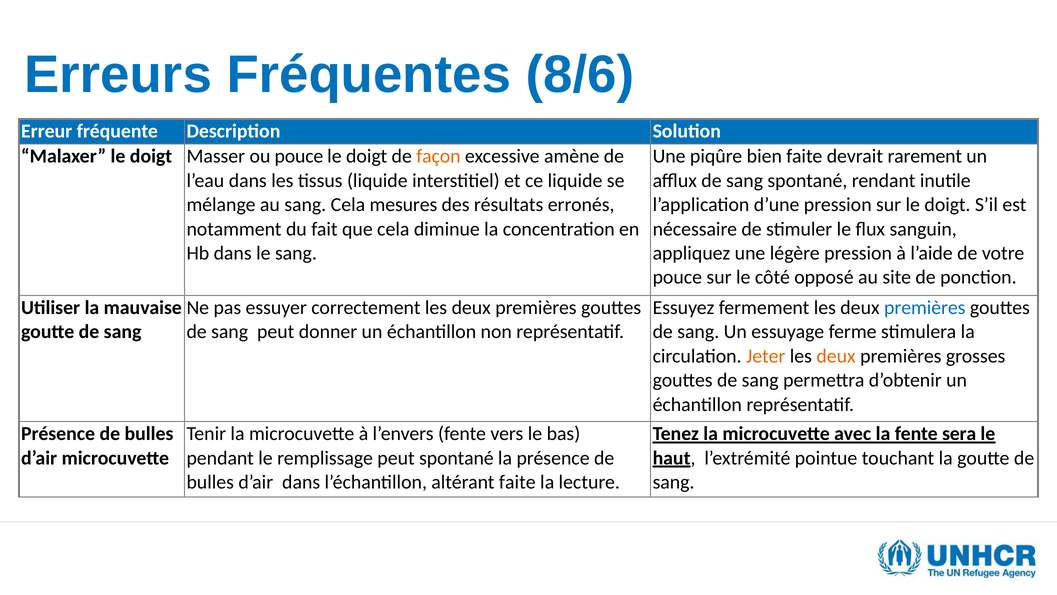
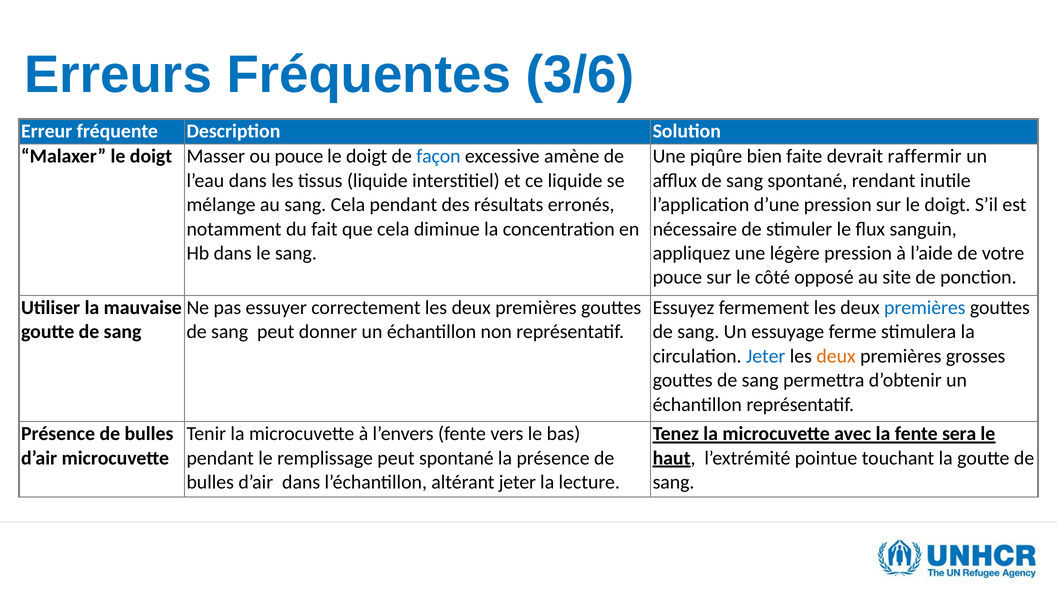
8/6: 8/6 -> 3/6 (580, 75)
façon colour: orange -> blue (438, 156)
rarement: rarement -> raffermir (925, 156)
Cela mesures: mesures -> pendant (403, 205)
Jeter colour: orange -> blue (766, 356)
altérant faite: faite -> jeter (517, 482)
